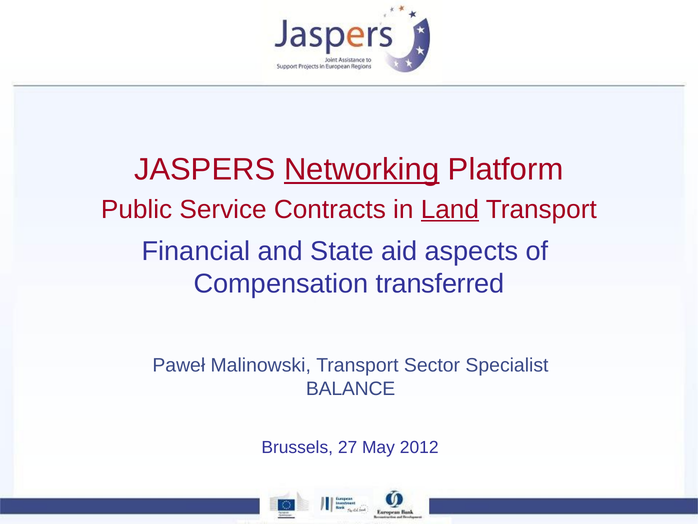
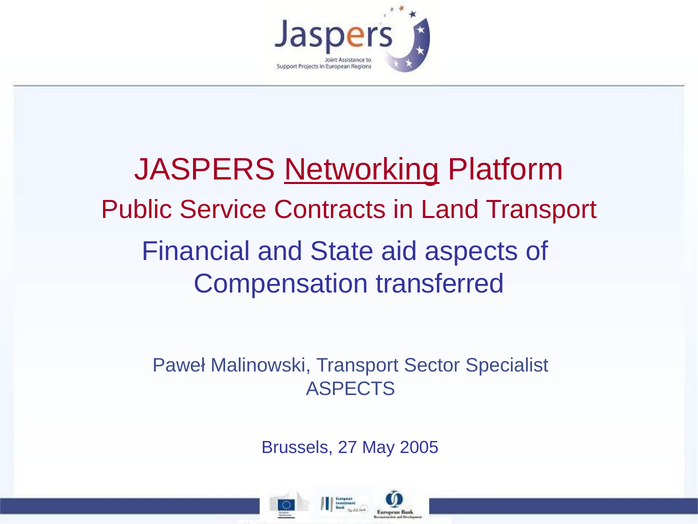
Land underline: present -> none (450, 209)
BALANCE: BALANCE -> ASPECTS (351, 388)
2012: 2012 -> 2005 (419, 447)
